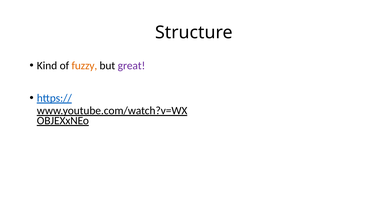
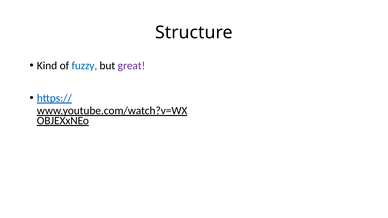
fuzzy colour: orange -> blue (84, 66)
